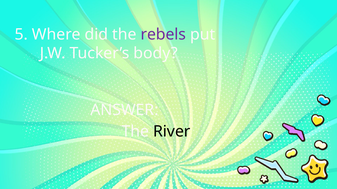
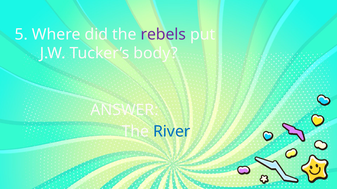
River colour: black -> blue (172, 132)
